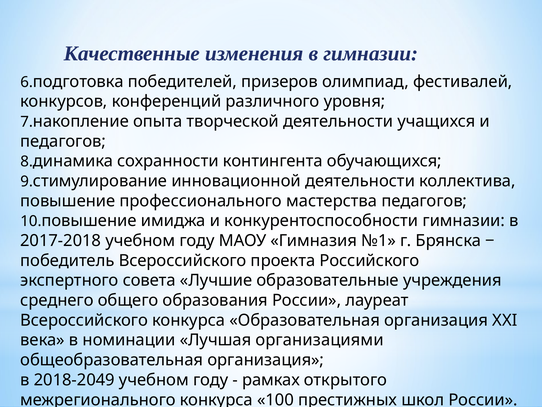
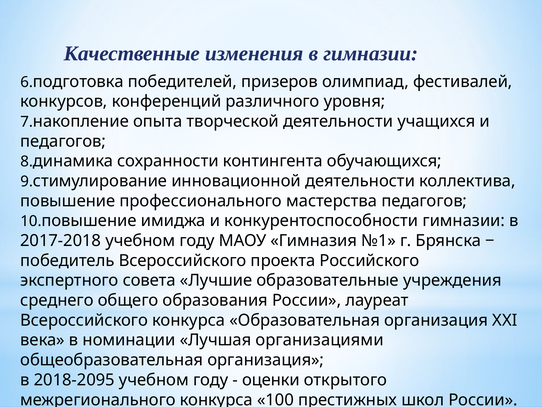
2018-2049: 2018-2049 -> 2018-2095 (74, 380)
рамках: рамках -> оценки (271, 380)
